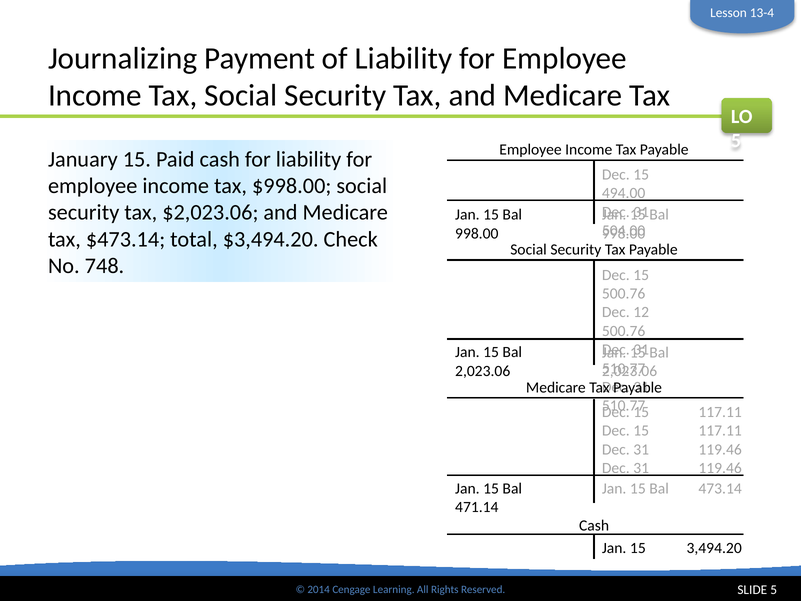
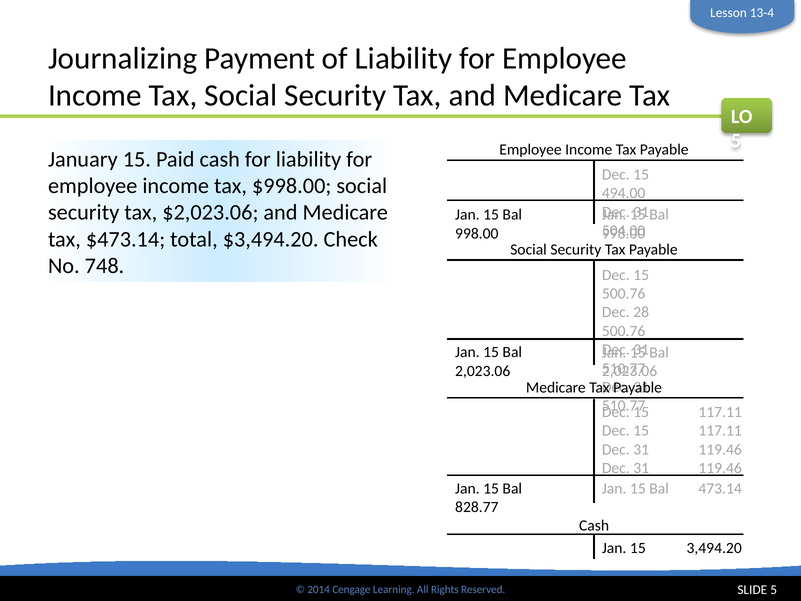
12: 12 -> 28 (641, 312)
471.14: 471.14 -> 828.77 (477, 507)
